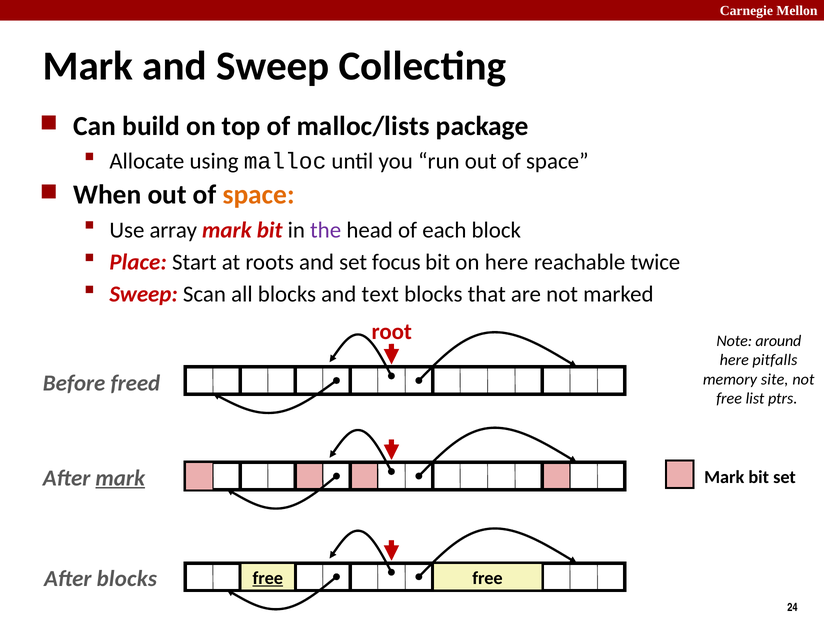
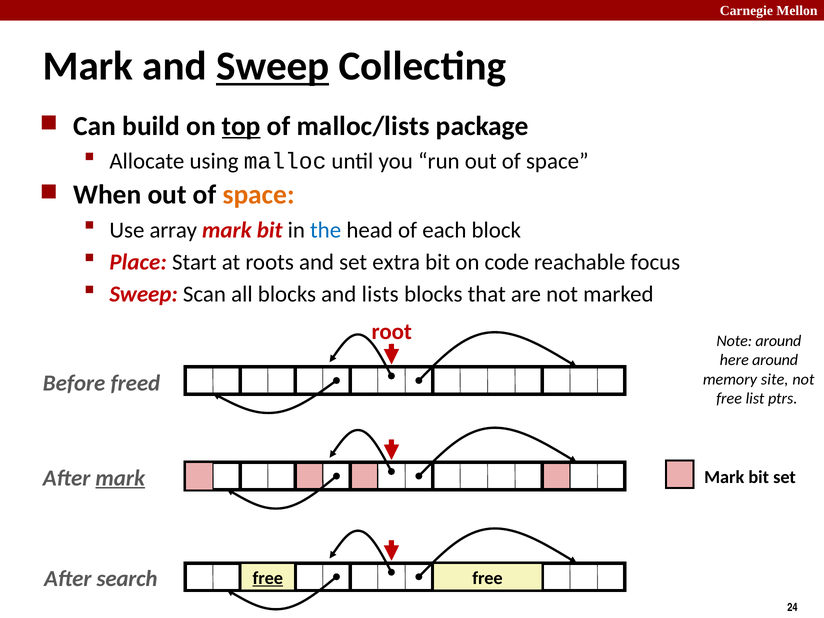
Sweep underline: none -> present (273, 66)
top underline: none -> present (241, 126)
the colour: purple -> blue (326, 230)
focus: focus -> extra (396, 262)
on here: here -> code (507, 262)
twice: twice -> focus (655, 262)
text: text -> lists (380, 294)
here pitfalls: pitfalls -> around (775, 360)
After blocks: blocks -> search (127, 578)
